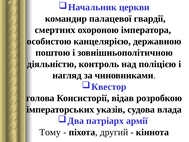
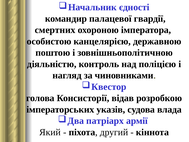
церкви: церкви -> єдності (134, 7)
Тому: Тому -> Який (50, 132)
